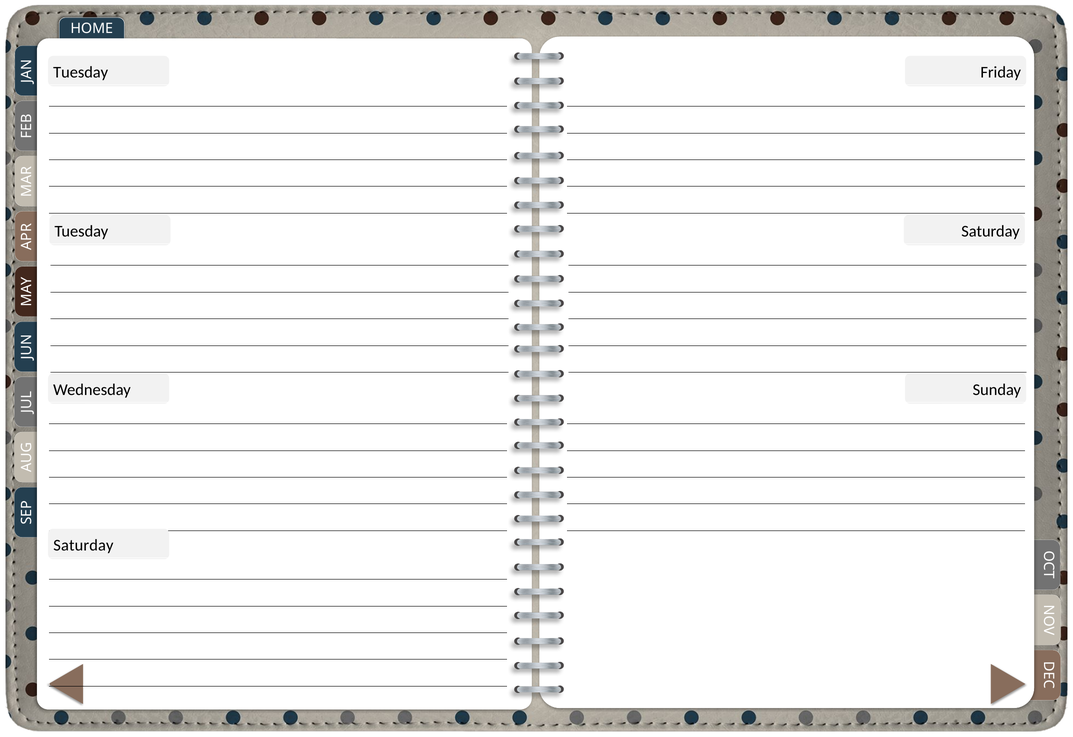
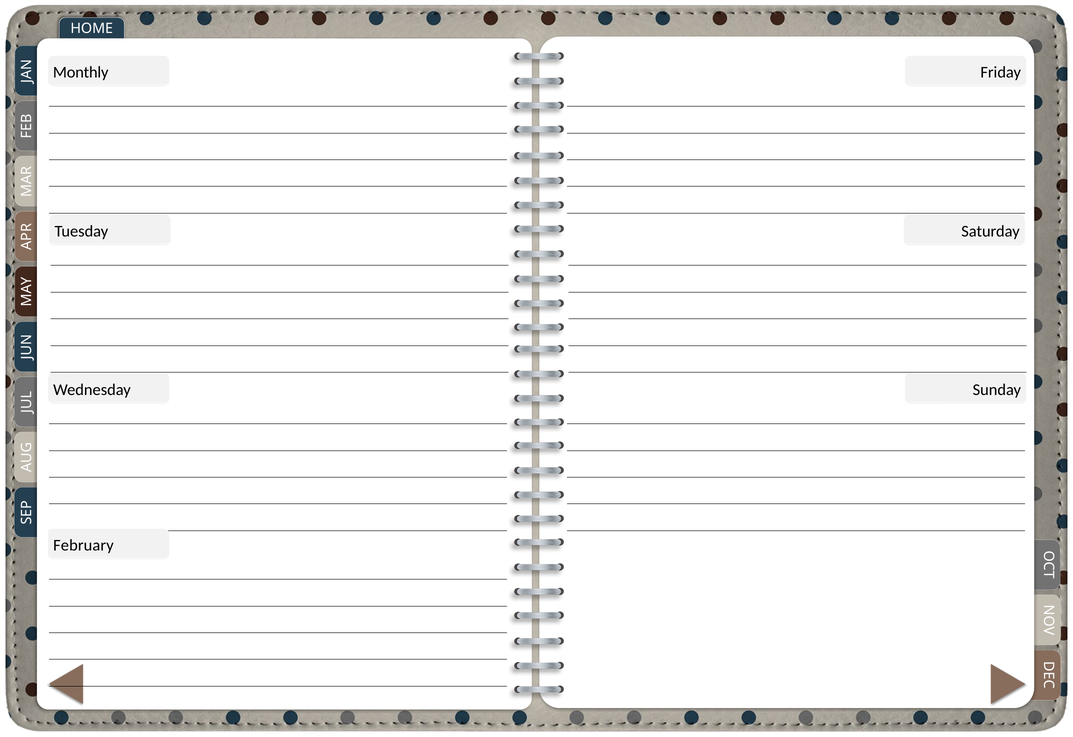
Tuesday: Tuesday -> Monthly (81, 72)
Saturday: Saturday -> February (83, 546)
